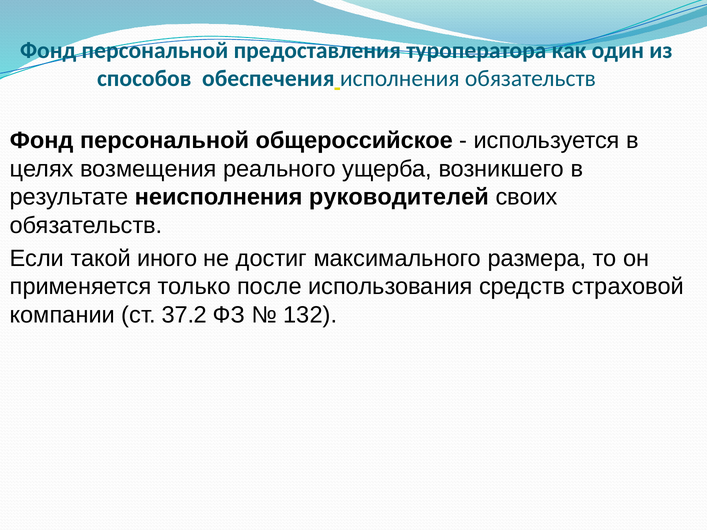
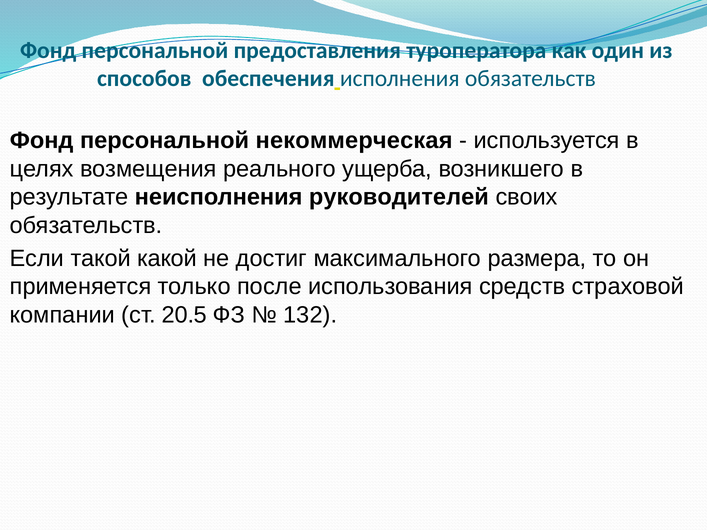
общероссийское: общероссийское -> некоммерческая (354, 141)
иного: иного -> какой (167, 259)
37.2: 37.2 -> 20.5 (184, 315)
